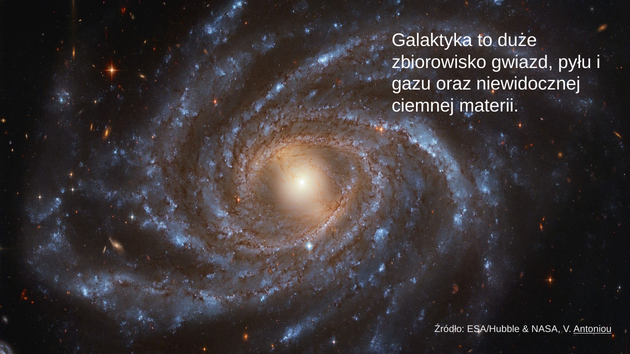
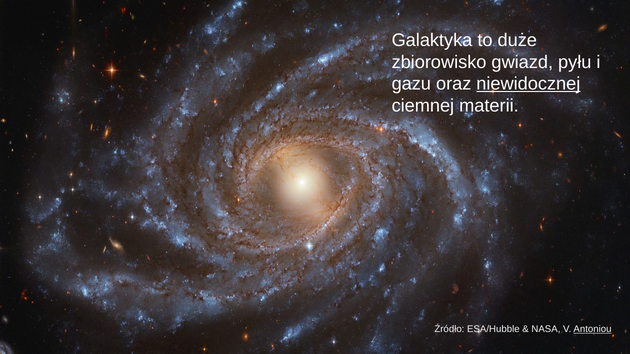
niewidocznej underline: none -> present (528, 84)
